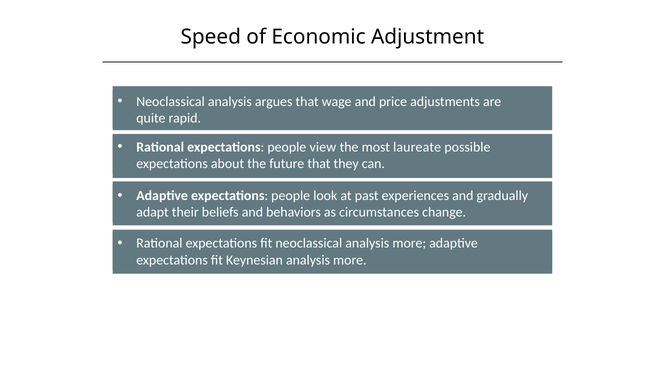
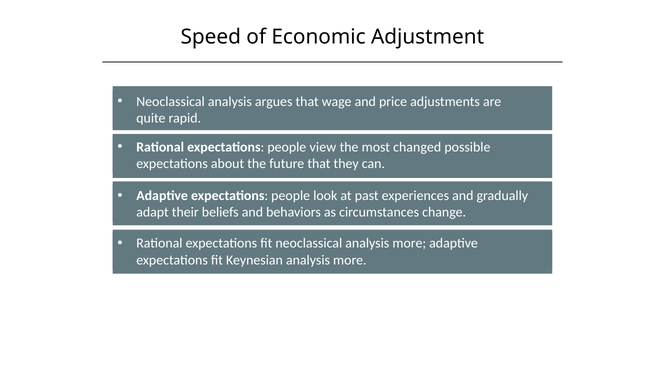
laureate: laureate -> changed (417, 147)
